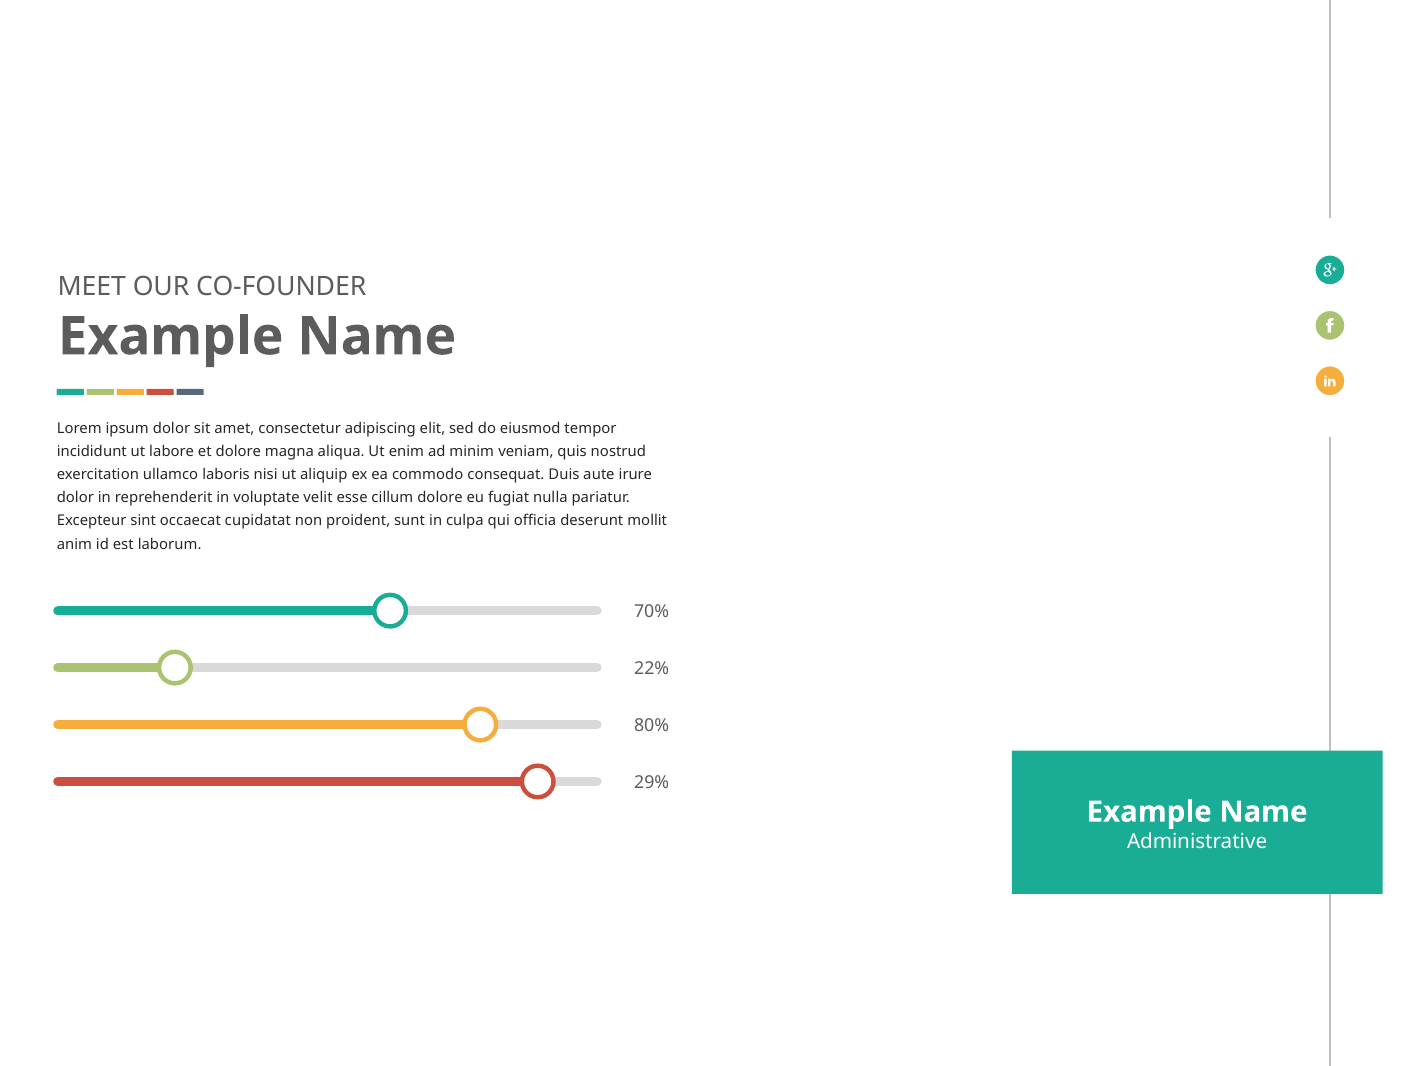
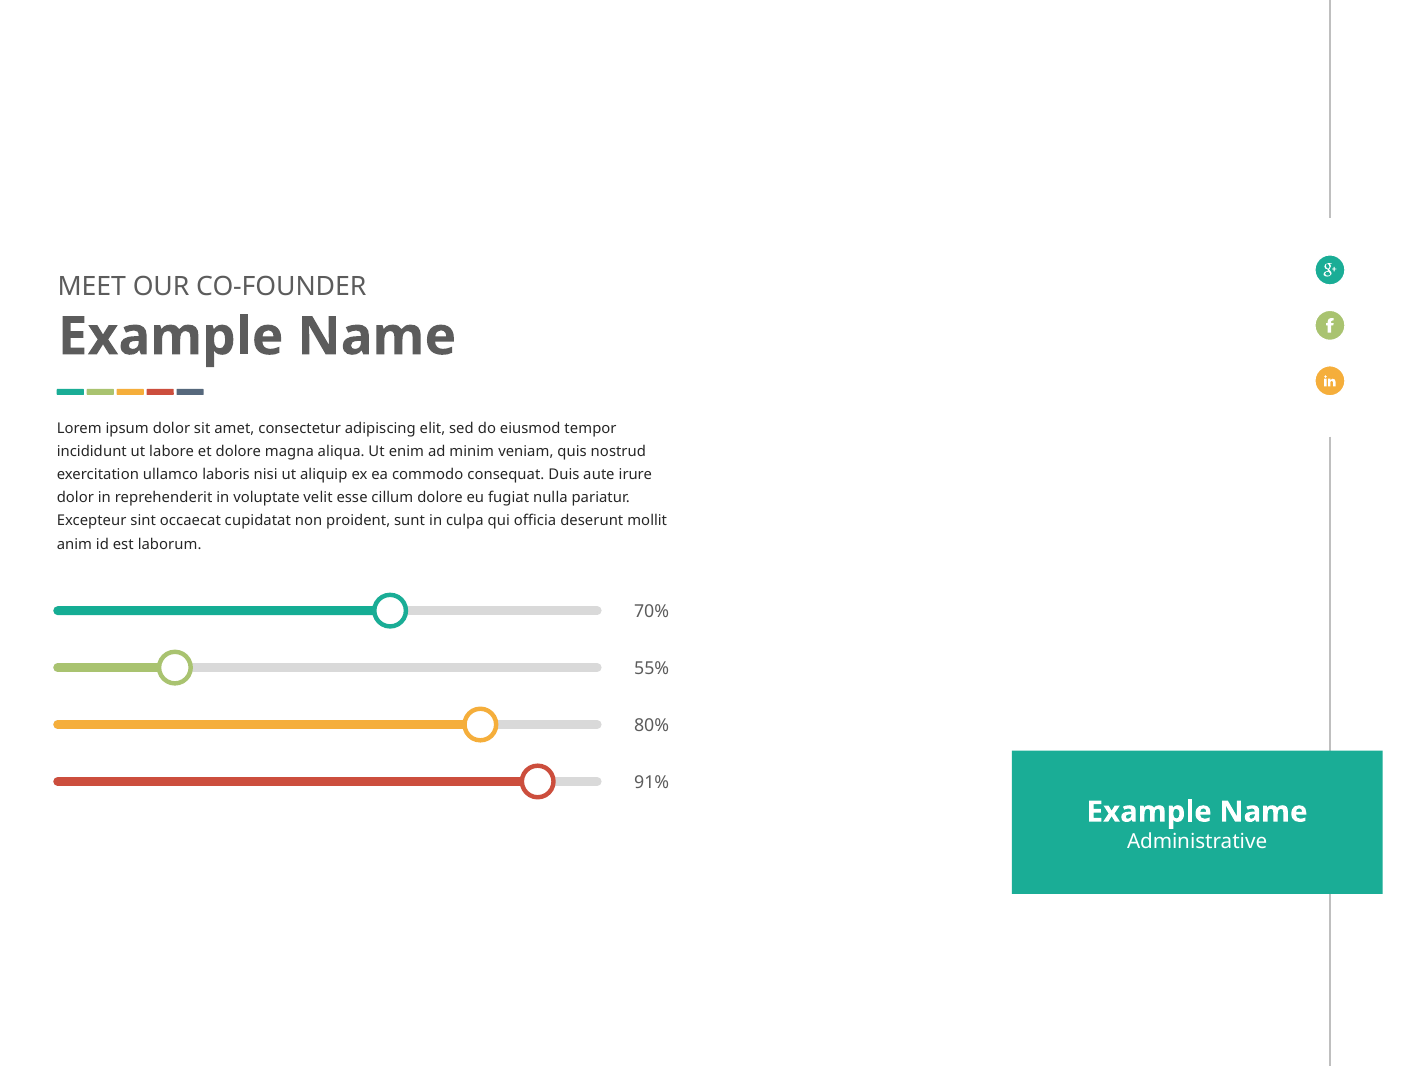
22%: 22% -> 55% (652, 669)
29%: 29% -> 91% (652, 783)
